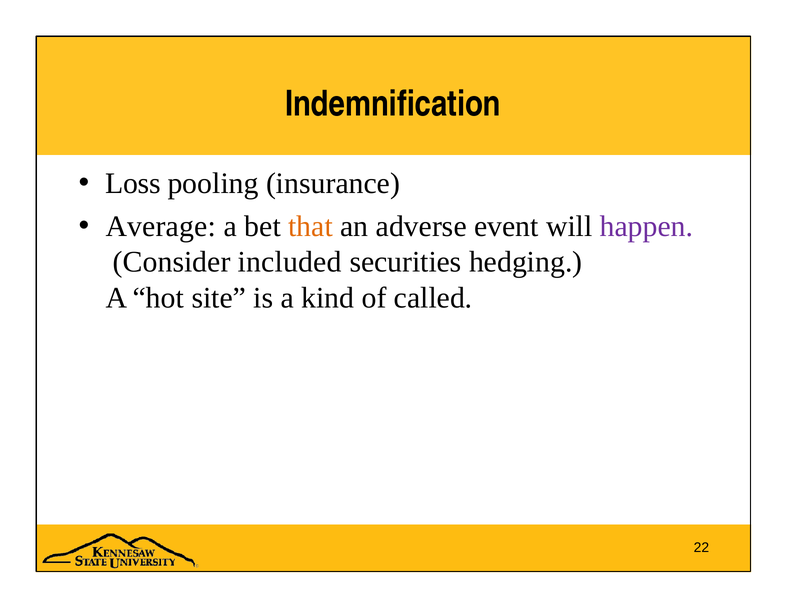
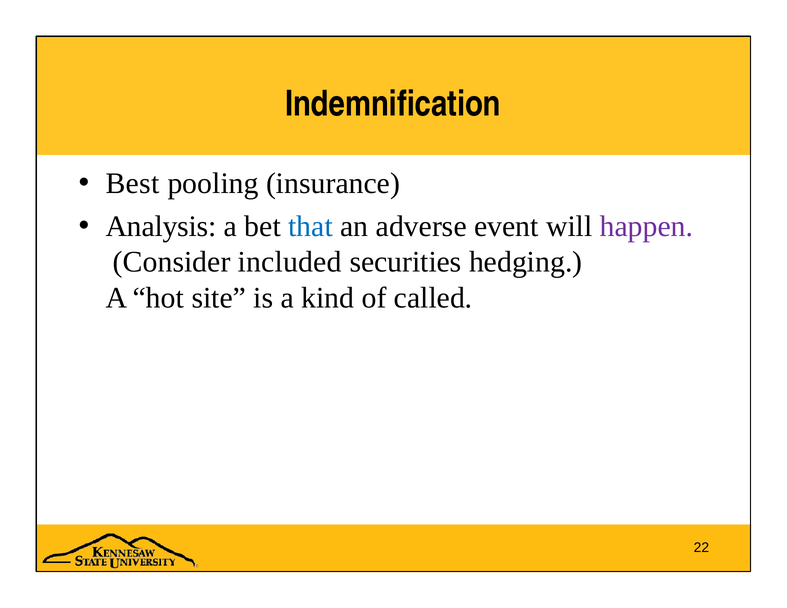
Loss: Loss -> Best (133, 184)
Average: Average -> Analysis (161, 226)
that colour: orange -> blue (311, 226)
